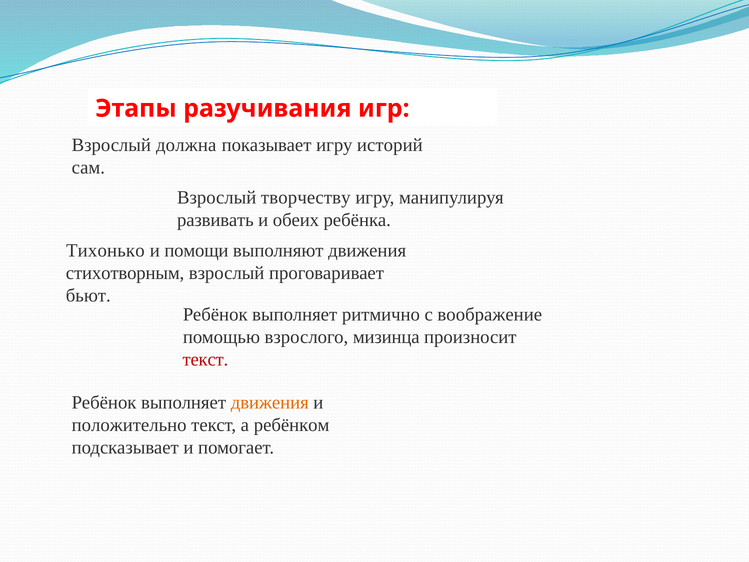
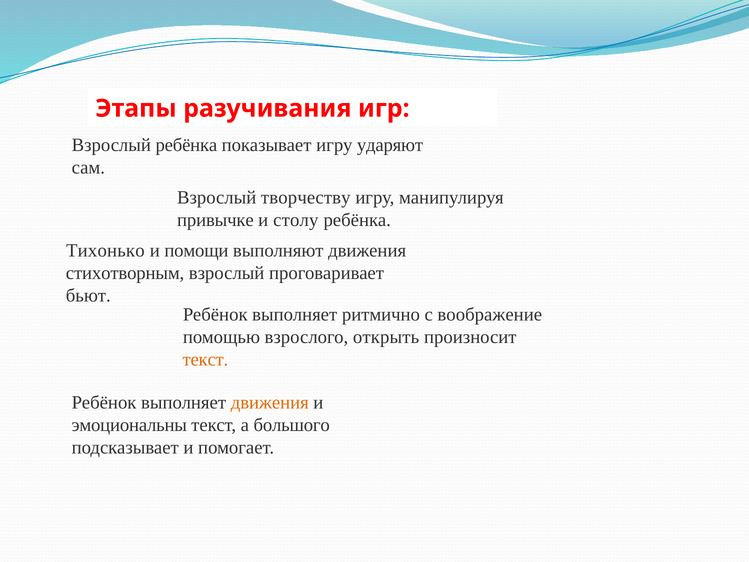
Взрослый должна: должна -> ребёнка (186, 145)
историй: историй -> ударяют (390, 145)
развивать: развивать -> привычке (215, 220)
обеих: обеих -> столу (296, 220)
мизинца: мизинца -> открыть (386, 337)
текст colour: red -> orange (205, 360)
положительно: положительно -> эмоциональны (129, 425)
ребёнком: ребёнком -> большого (292, 425)
